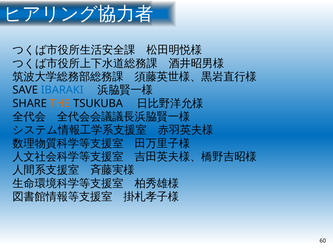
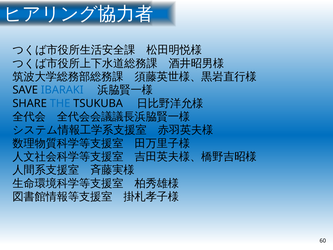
THE colour: orange -> blue (60, 103)
